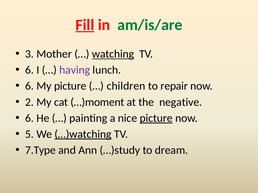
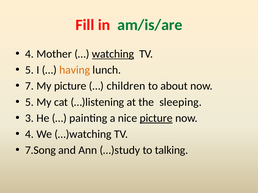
Fill underline: present -> none (85, 25)
3: 3 -> 4 (30, 54)
6: 6 -> 5 (30, 70)
having colour: purple -> orange (75, 70)
6: 6 -> 7 (30, 86)
repair: repair -> about (174, 86)
2: 2 -> 5 (30, 102)
…)moment: …)moment -> …)listening (97, 102)
negative: negative -> sleeping (181, 102)
6: 6 -> 3 (30, 118)
5: 5 -> 4 (30, 134)
…)watching underline: present -> none (83, 134)
7.Type: 7.Type -> 7.Song (40, 150)
dream: dream -> talking (172, 150)
